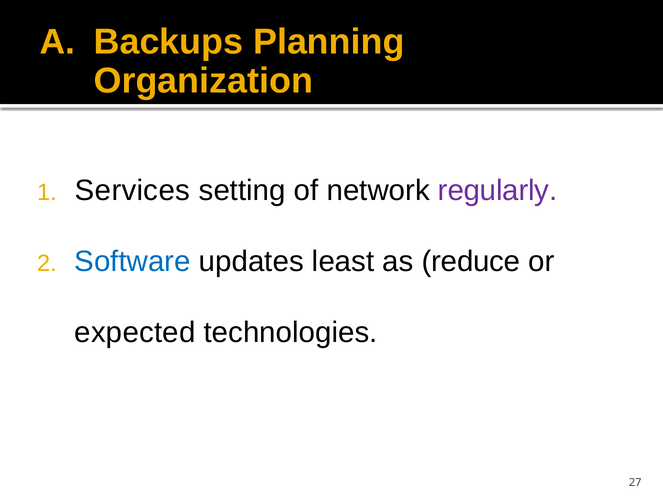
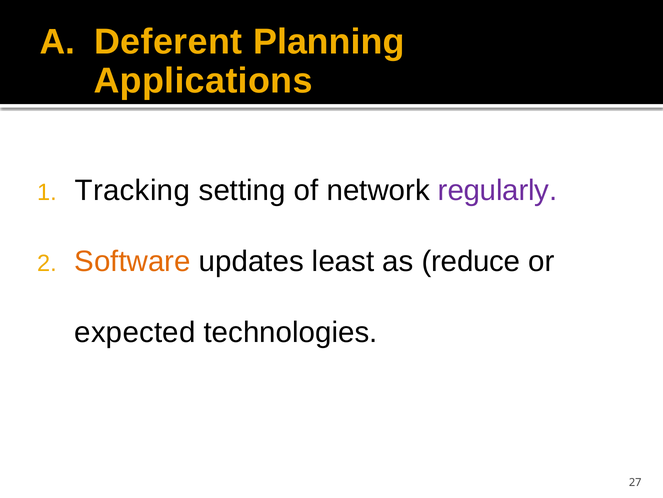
Backups: Backups -> Deferent (168, 42)
Organization: Organization -> Applications (203, 81)
Services: Services -> Tracking (132, 190)
Software colour: blue -> orange (133, 261)
